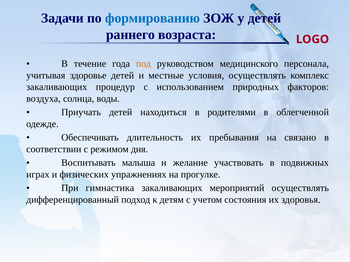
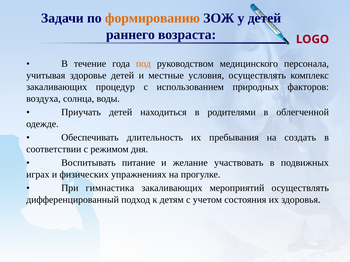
формированию colour: blue -> orange (153, 18)
связано: связано -> создать (300, 138)
малыша: малыша -> питание (139, 163)
